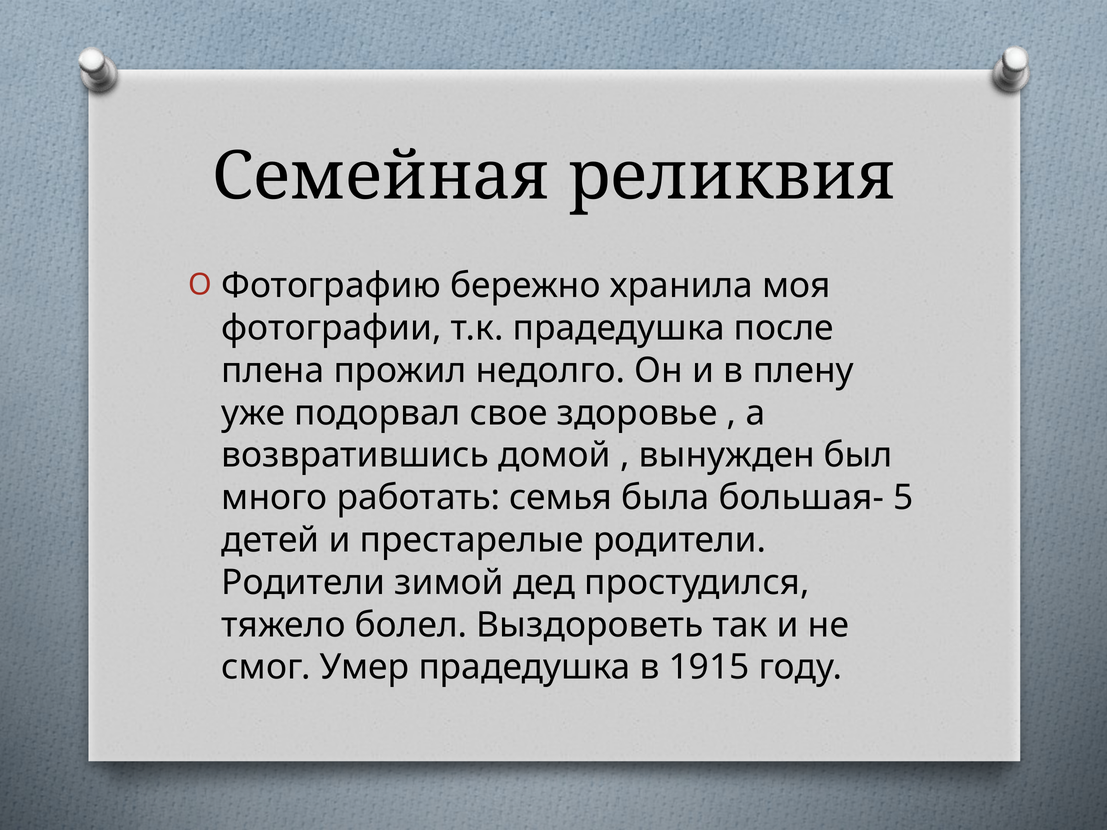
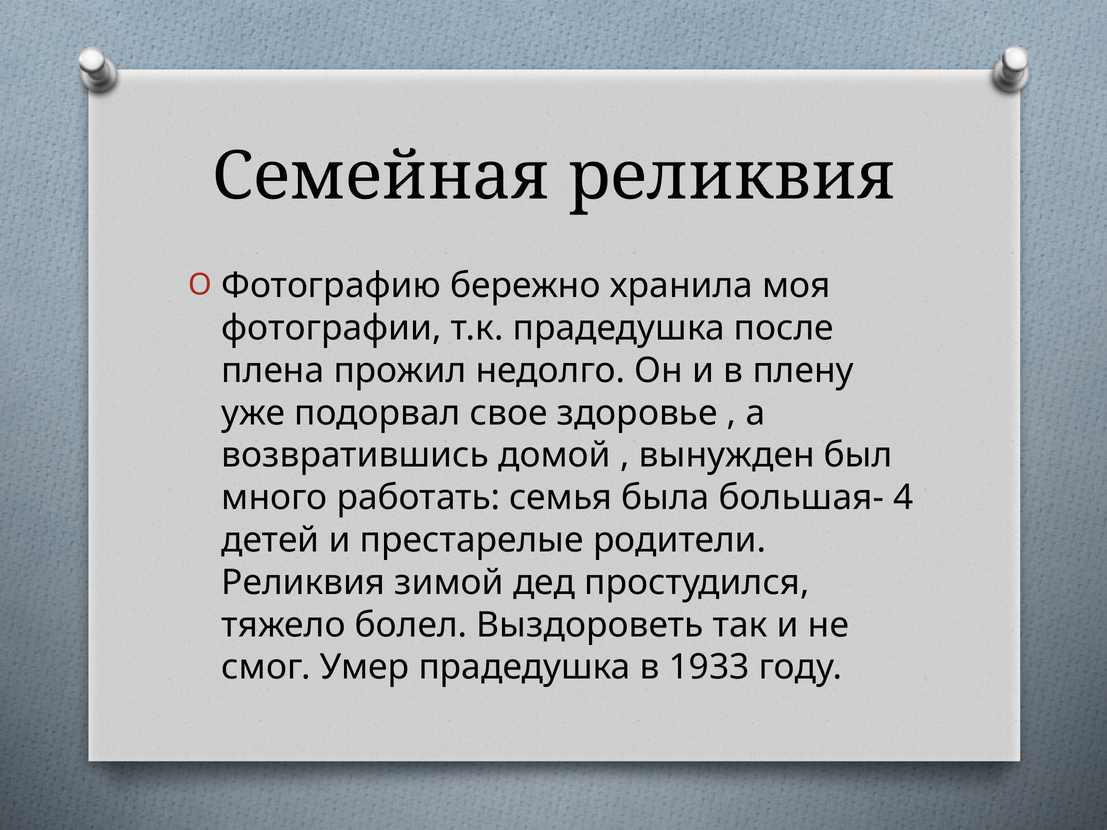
5: 5 -> 4 (903, 498)
Родители: Родители -> Реликвия (303, 583)
1915: 1915 -> 1933 (709, 667)
